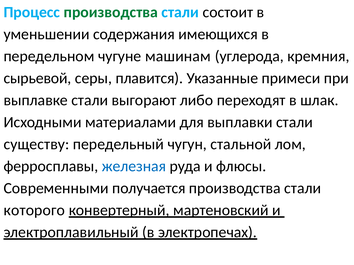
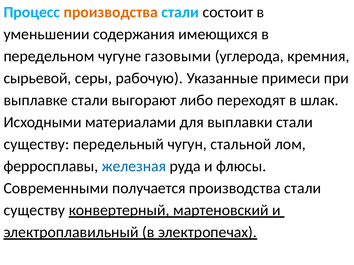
производства colour: green -> orange (111, 12)
машинам: машинам -> газовыми (178, 56)
плавится: плавится -> рабочую (149, 78)
которого: которого -> существу (34, 211)
